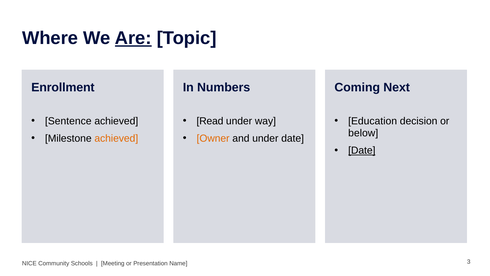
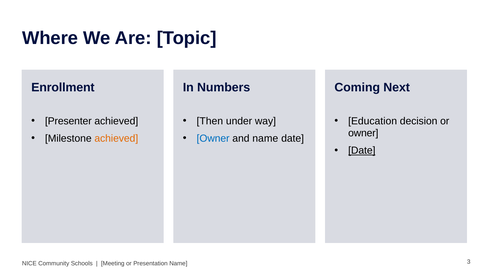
Are underline: present -> none (133, 38)
Sentence: Sentence -> Presenter (68, 121)
Read: Read -> Then (210, 121)
below: below -> owner (363, 133)
Owner colour: orange -> blue (213, 138)
and under: under -> name (265, 138)
